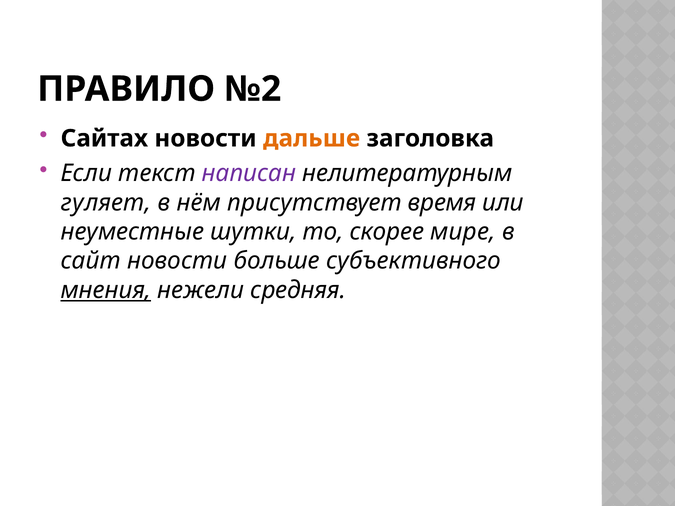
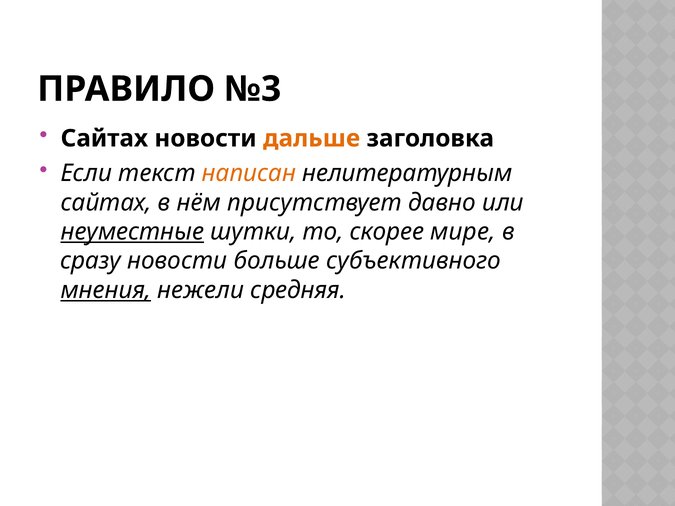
№2: №2 -> №3 (253, 89)
написан colour: purple -> orange (249, 173)
гуляет: гуляет -> сайтах (106, 203)
время: время -> давно (442, 203)
неуместные underline: none -> present (132, 232)
сайт: сайт -> сразу (91, 261)
